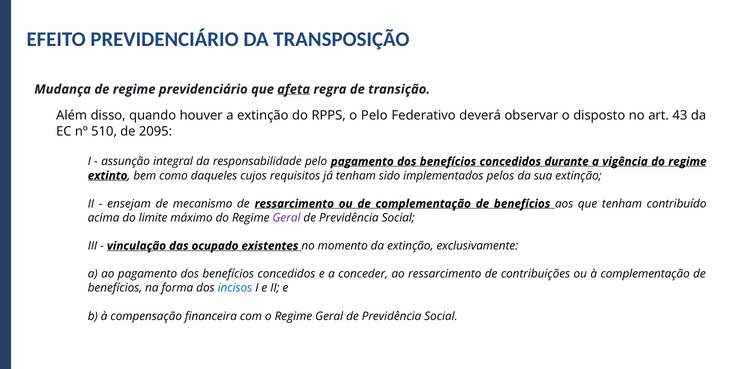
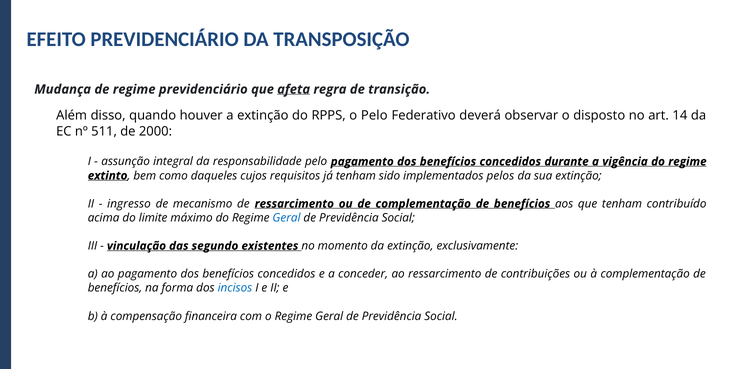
43: 43 -> 14 (680, 115)
510: 510 -> 511 (104, 131)
2095: 2095 -> 2000 (155, 131)
ensejam: ensejam -> ingresso (129, 203)
Geral colour: purple -> blue (286, 218)
ocupado: ocupado -> segundo (215, 246)
